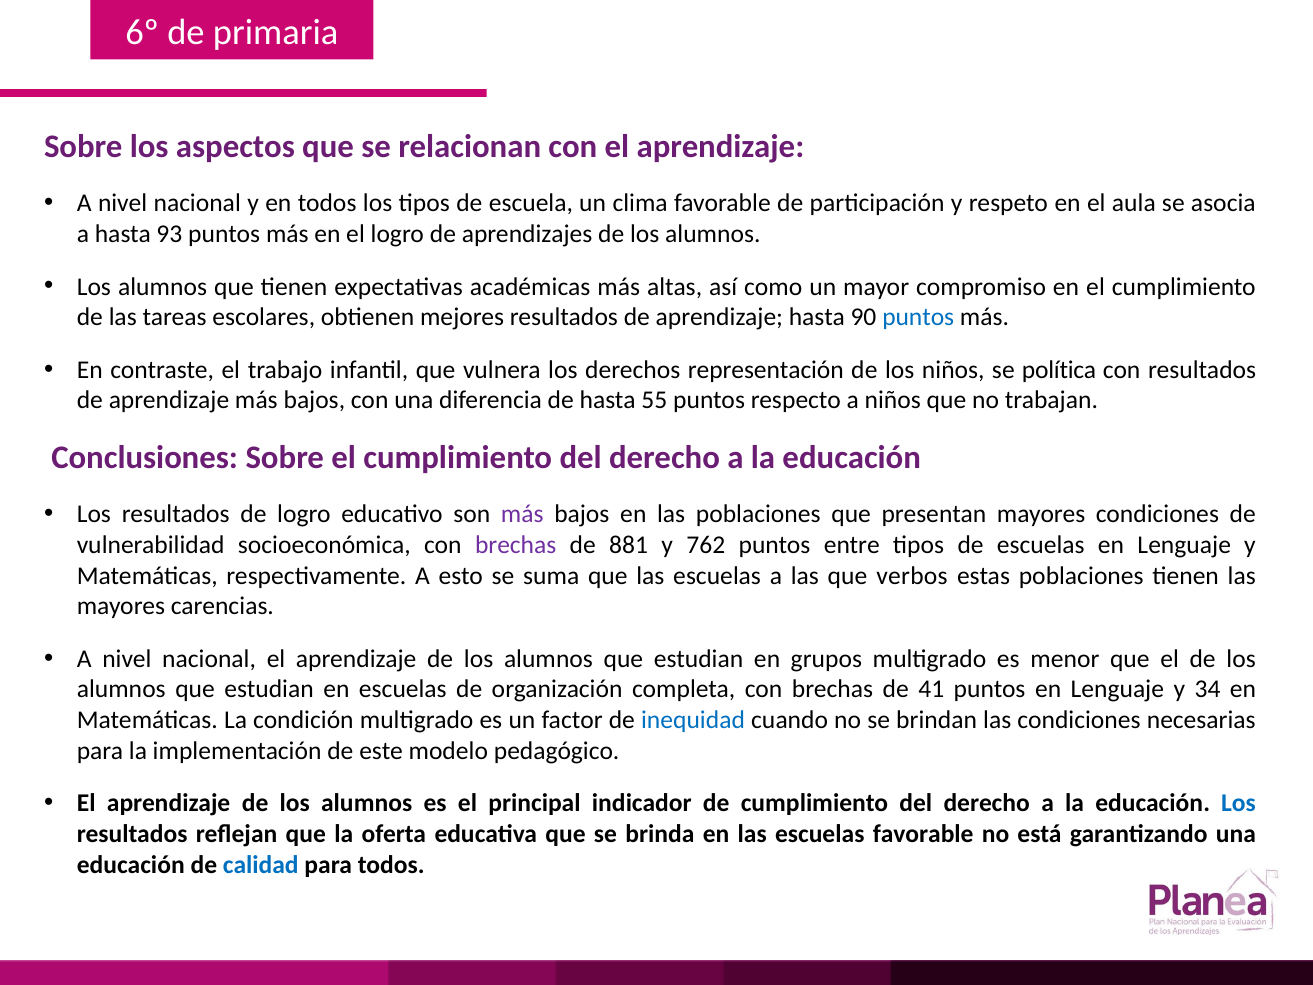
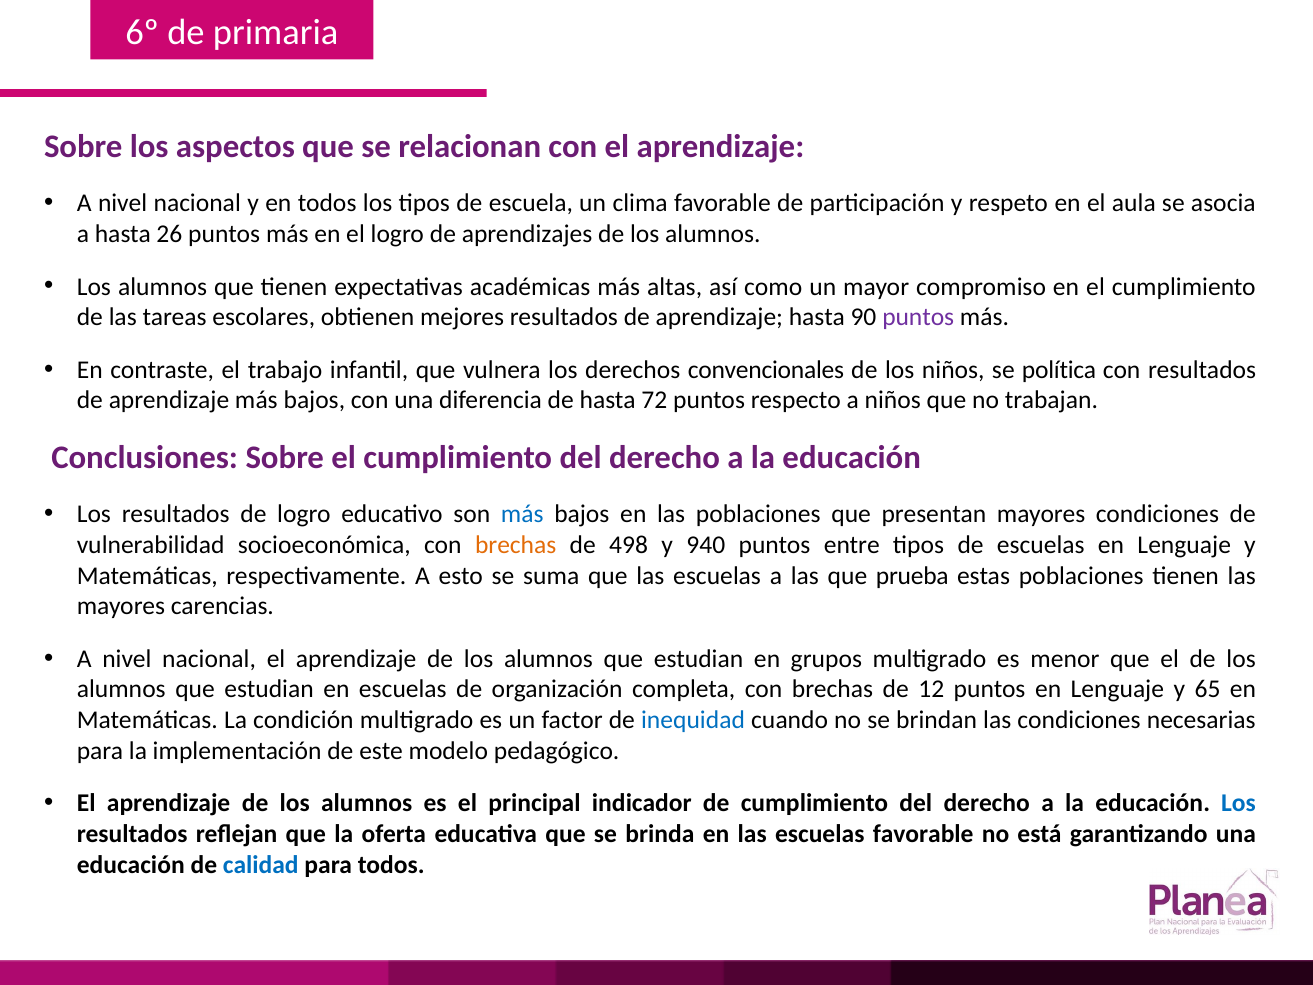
93: 93 -> 26 (169, 234)
puntos colour: blue -> purple (918, 317)
representación: representación -> convencionales (766, 370)
55: 55 -> 72 (654, 400)
más colour: purple -> blue (522, 514)
brechas colour: purple -> orange (516, 545)
881: 881 -> 498 (629, 545)
762: 762 -> 940 (706, 545)
verbos: verbos -> prueba (912, 575)
41: 41 -> 12 (931, 689)
34: 34 -> 65 (1207, 689)
